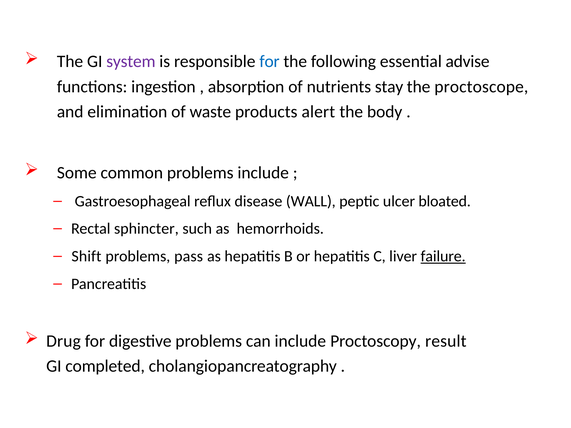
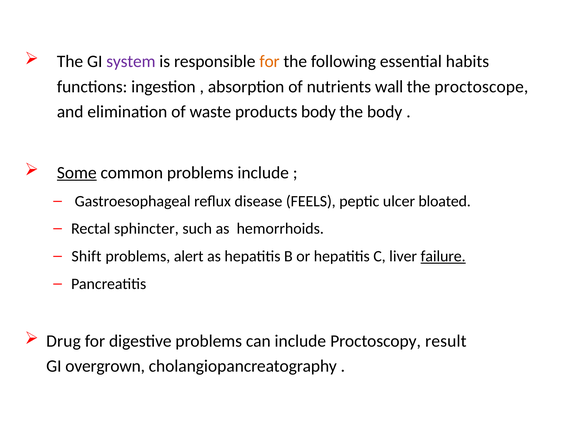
for colour: blue -> orange (269, 62)
advise: advise -> habits (467, 62)
stay: stay -> wall (389, 87)
products alert: alert -> body (319, 112)
Some underline: none -> present (77, 173)
WALL: WALL -> FEELS (311, 201)
pass: pass -> alert (189, 256)
completed: completed -> overgrown (105, 366)
